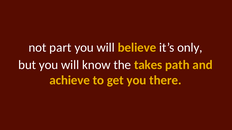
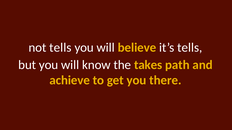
not part: part -> tells (60, 48)
it’s only: only -> tells (190, 48)
